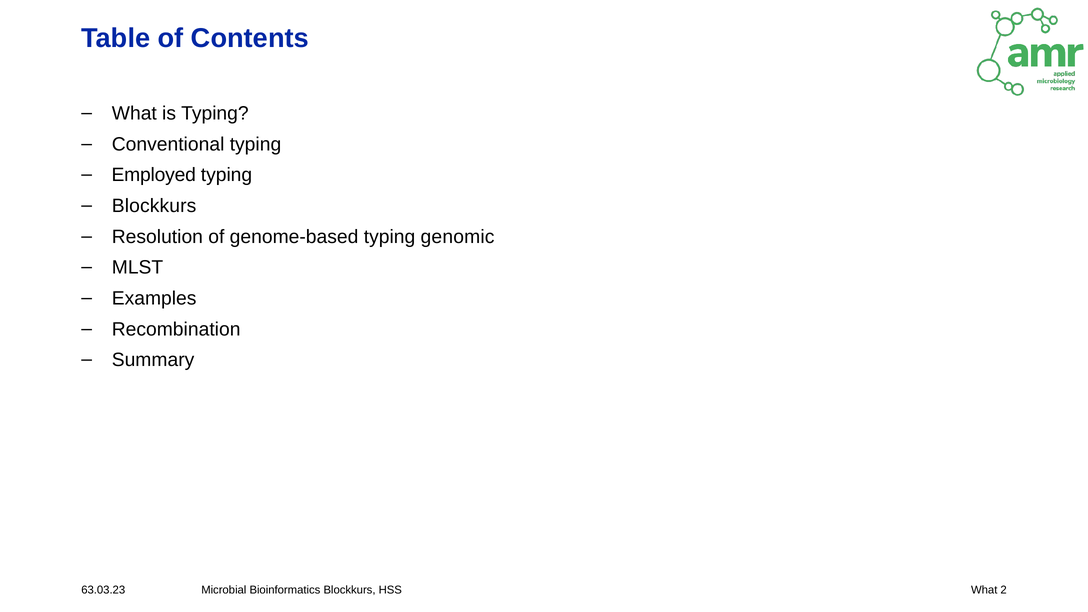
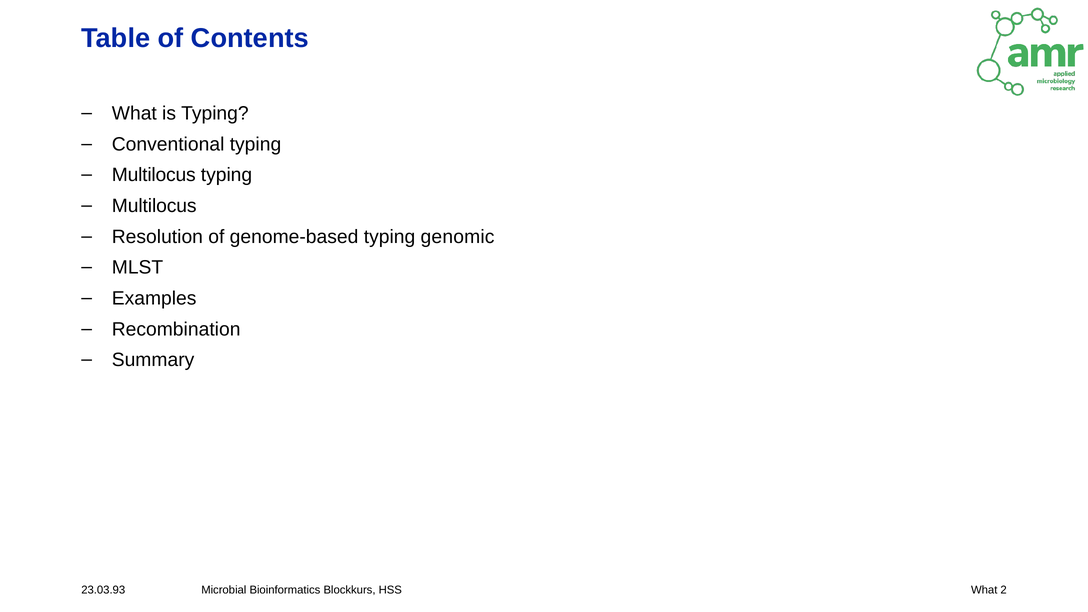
Employed: Employed -> Multilocus (154, 175)
Blockkurs: Blockkurs -> Multilocus (154, 206)
63.03.23: 63.03.23 -> 23.03.93 (103, 590)
